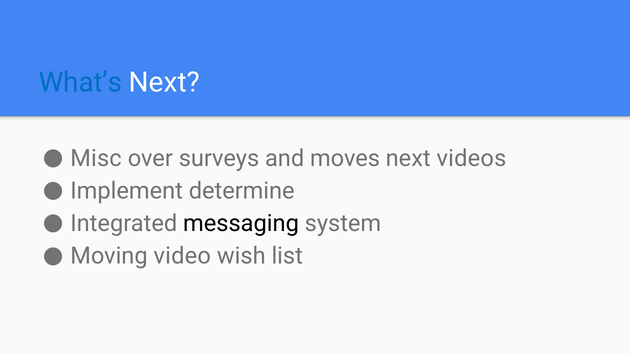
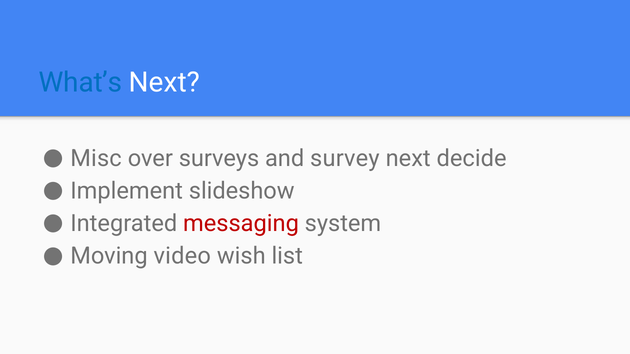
moves: moves -> survey (345, 159)
videos: videos -> decide (472, 159)
determine: determine -> slideshow (242, 191)
messaging colour: black -> red (241, 224)
